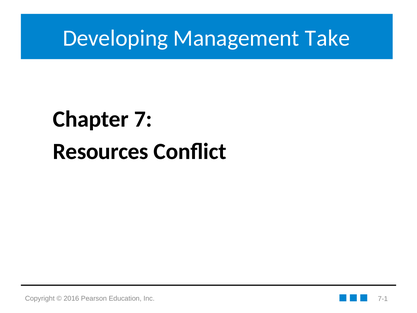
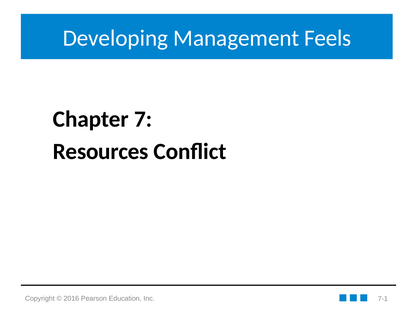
Take: Take -> Feels (328, 38)
